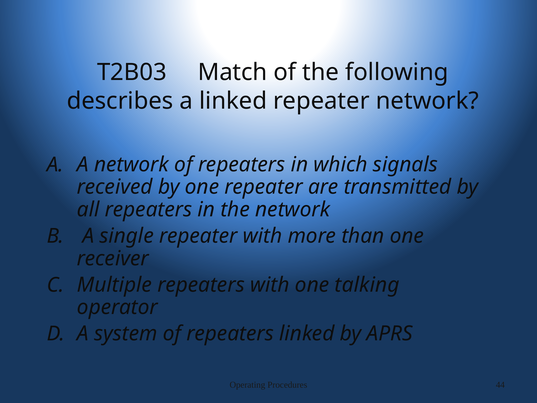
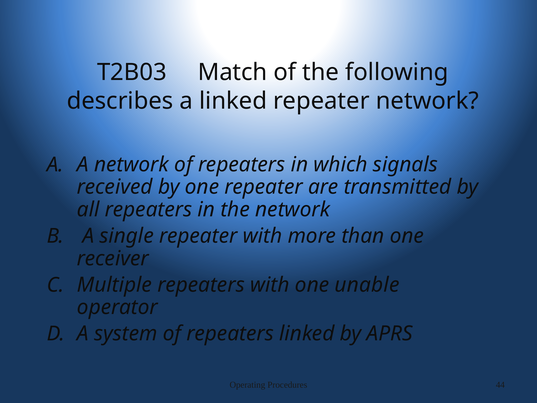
talking: talking -> unable (367, 285)
